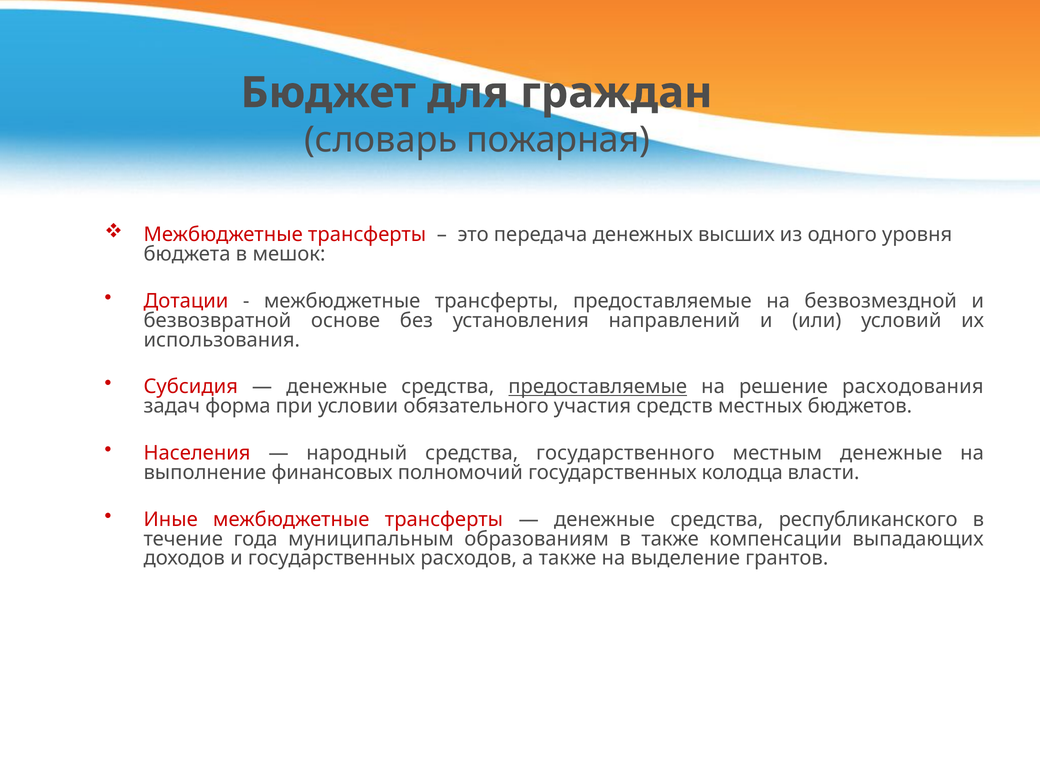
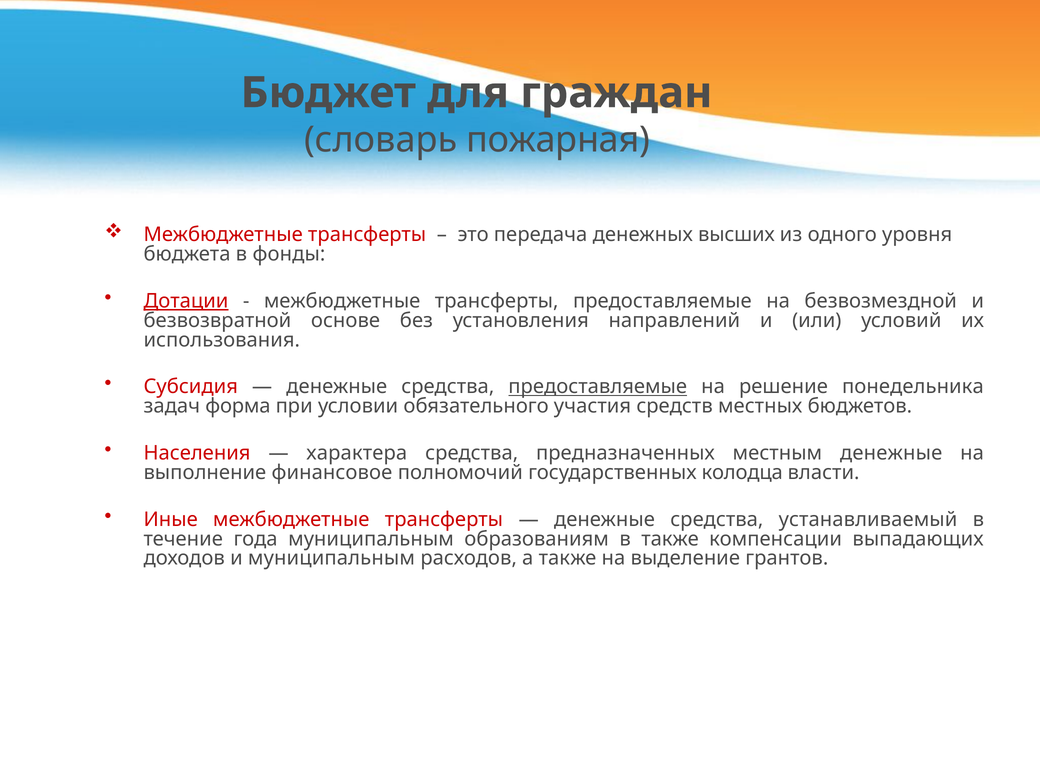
мешок: мешок -> фонды (289, 254)
Дотации underline: none -> present (186, 301)
расходования: расходования -> понедельника (913, 387)
народный: народный -> характера (357, 453)
государственного: государственного -> предназначенных (625, 453)
финансовых: финансовых -> финансовое (332, 473)
республиканского: республиканского -> устанавливаемый (868, 519)
и государственных: государственных -> муниципальным (331, 558)
